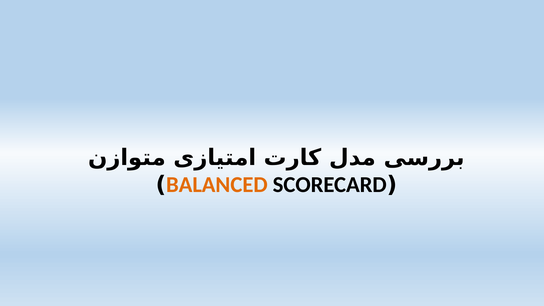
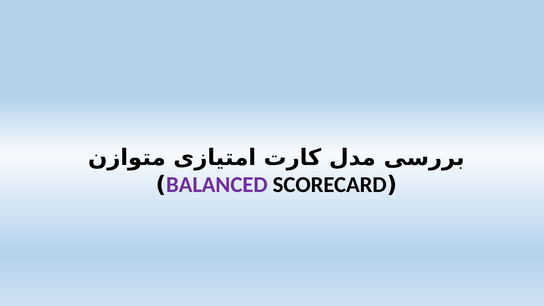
BALANCED colour: orange -> purple (217, 185)
